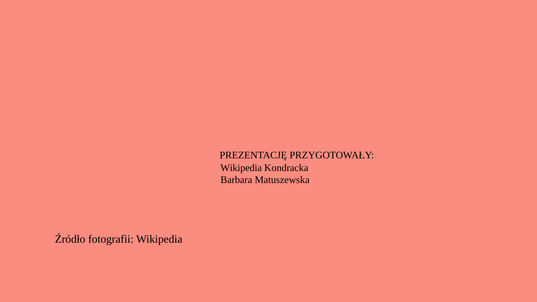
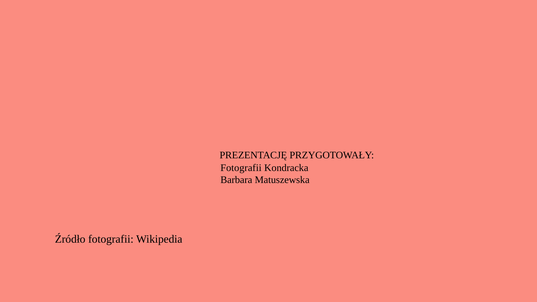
Wikipedia: Wikipedia -> Fotografii (241, 168)
